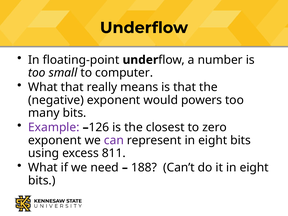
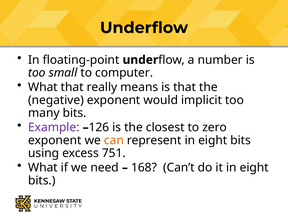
powers: powers -> implicit (202, 100)
can colour: purple -> orange (114, 140)
811: 811 -> 751 (114, 153)
188: 188 -> 168 (144, 168)
